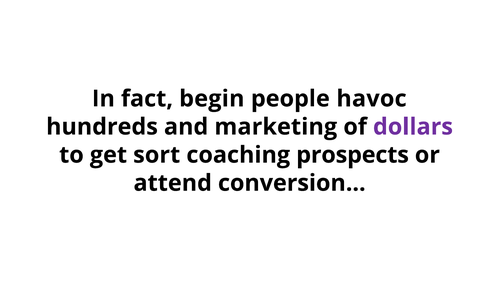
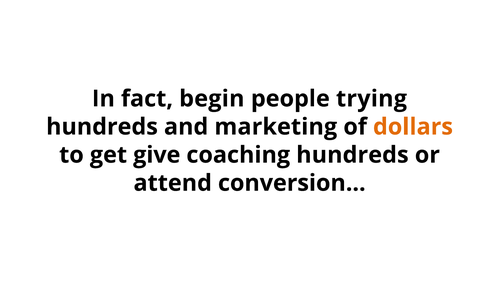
havoc: havoc -> trying (371, 99)
dollars colour: purple -> orange (413, 127)
sort: sort -> give (157, 155)
coaching prospects: prospects -> hundreds (352, 155)
